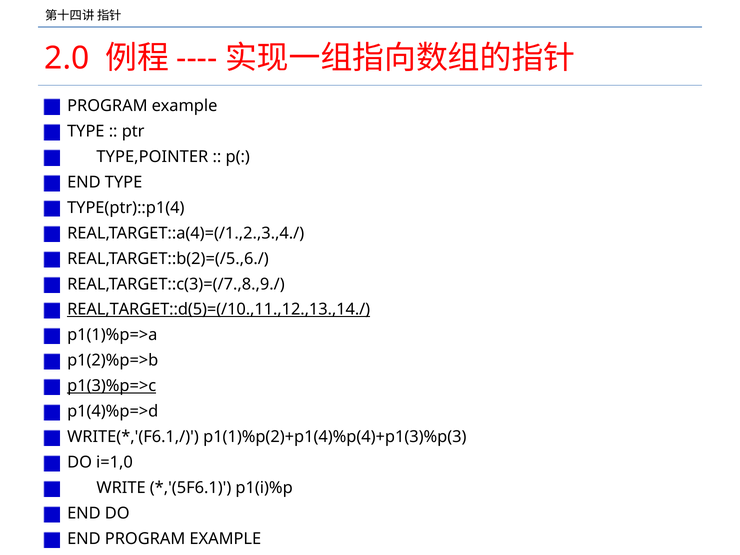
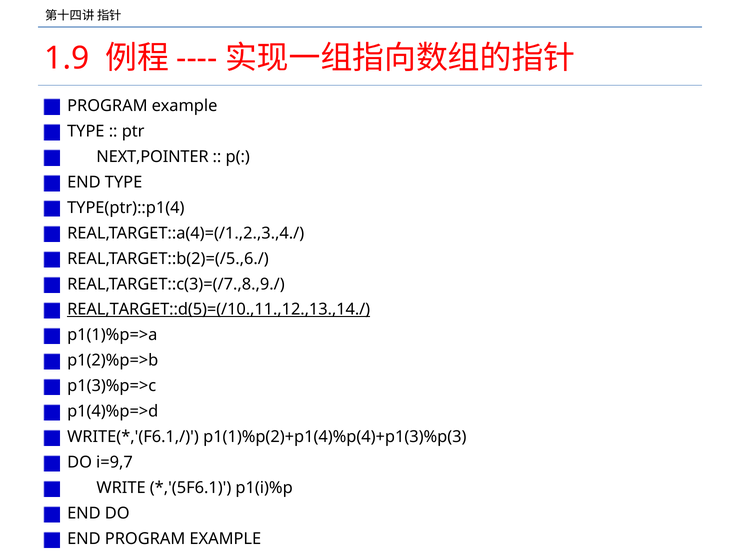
2.0: 2.0 -> 1.9 (67, 58)
TYPE,POINTER: TYPE,POINTER -> NEXT,POINTER (152, 157)
p1(3)%p=>c underline: present -> none (112, 386)
i=1,0: i=1,0 -> i=9,7 (114, 463)
